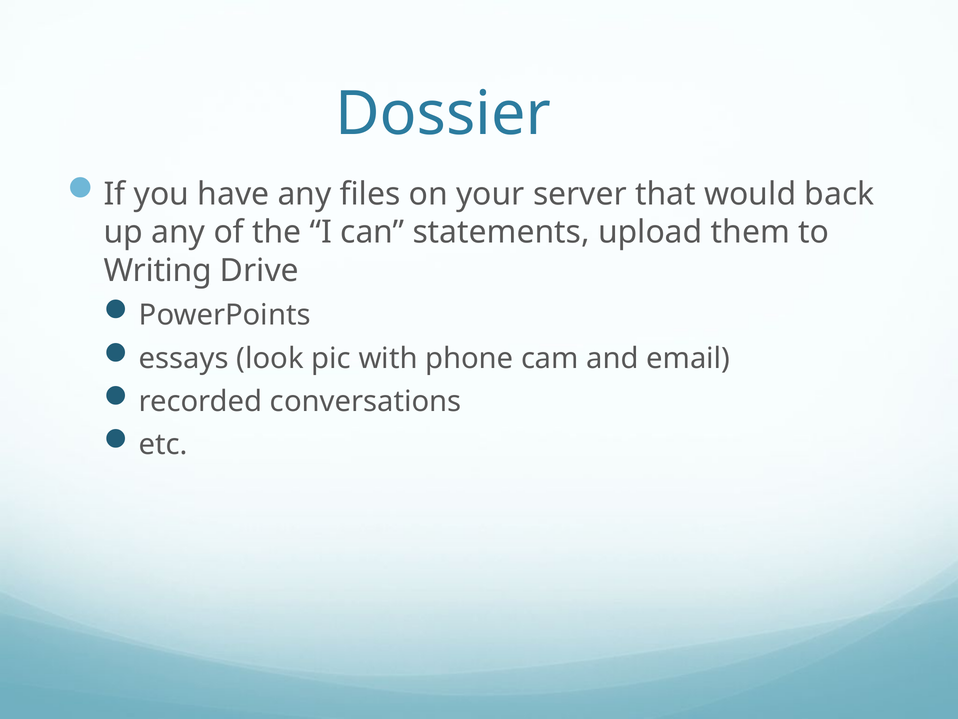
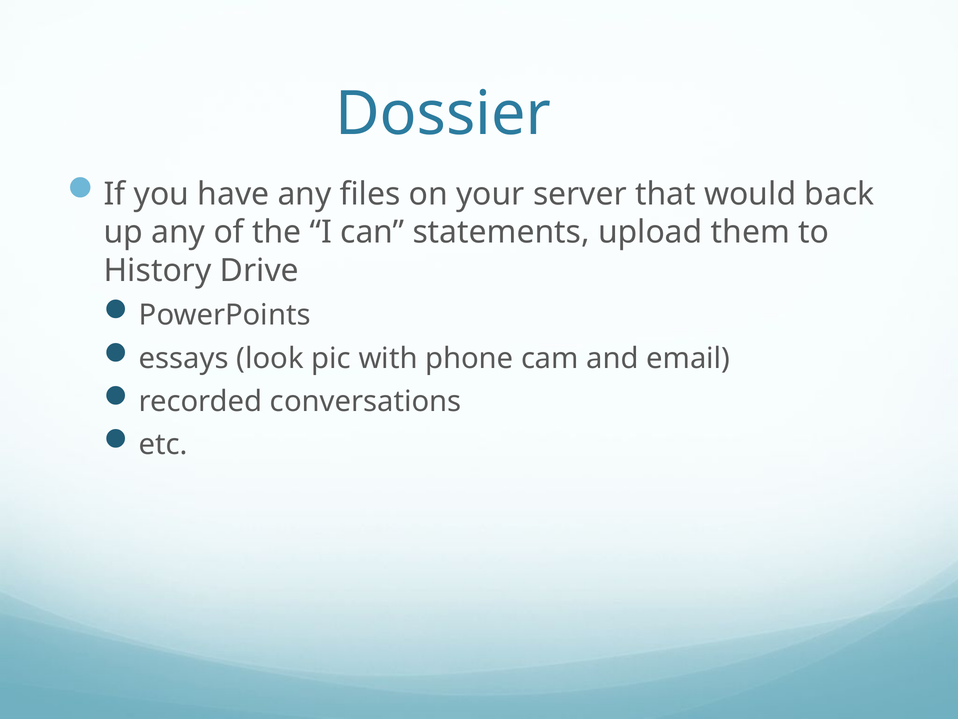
Writing: Writing -> History (158, 270)
